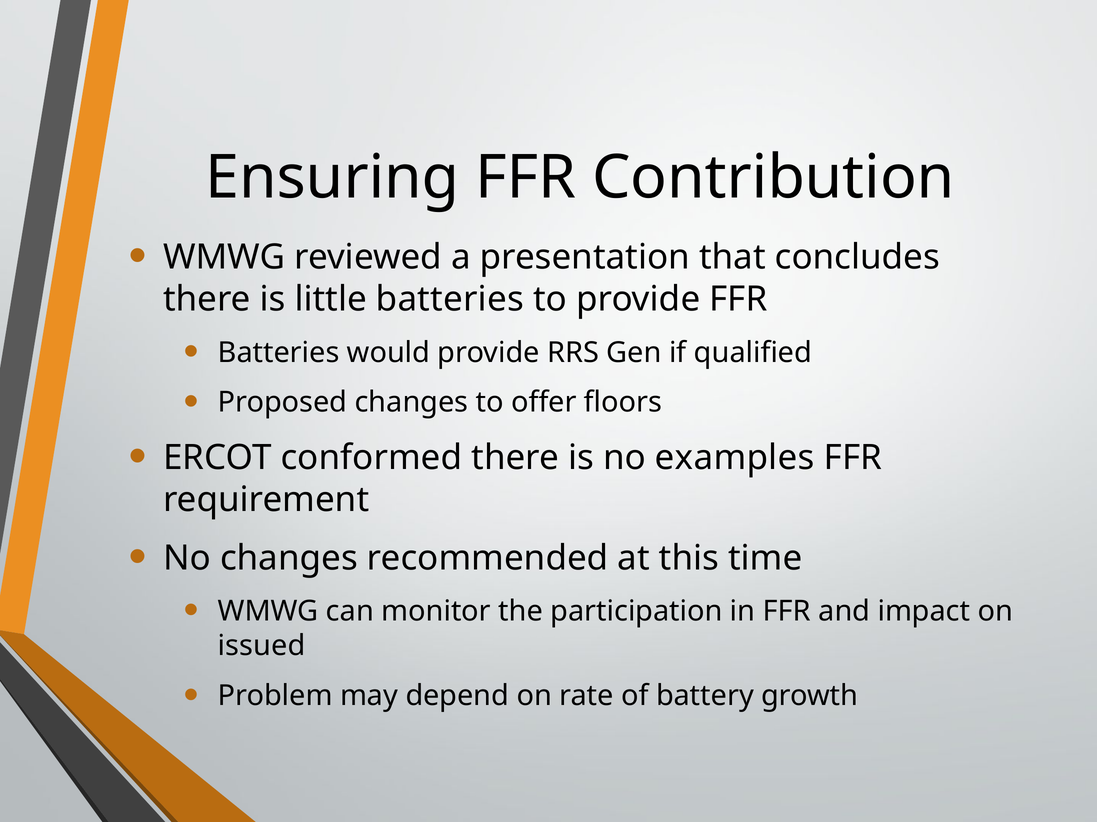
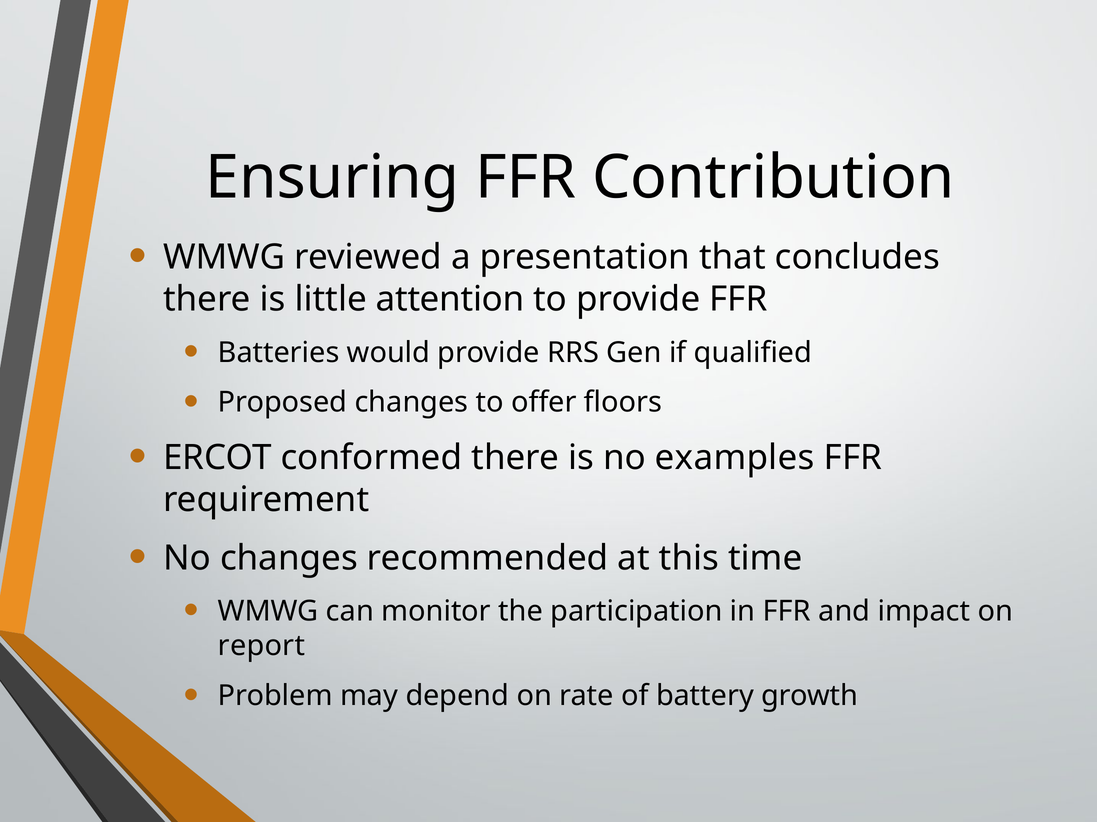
little batteries: batteries -> attention (450, 300)
issued: issued -> report (262, 646)
